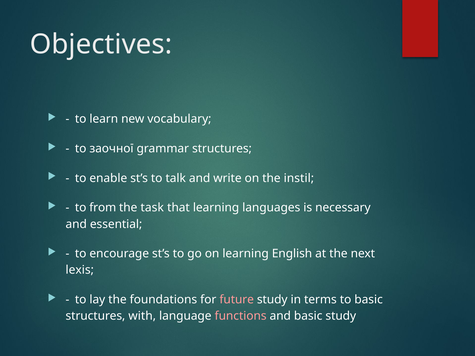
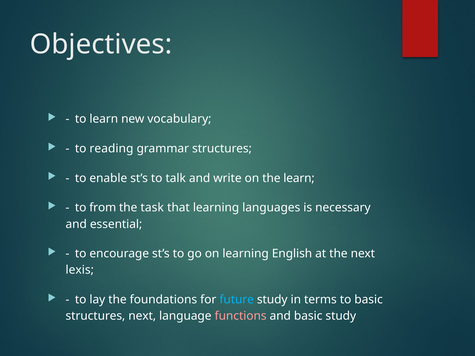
заочної: заочної -> reading (111, 149)
the instil: instil -> learn (299, 178)
future colour: pink -> light blue (237, 300)
structures with: with -> next (142, 316)
